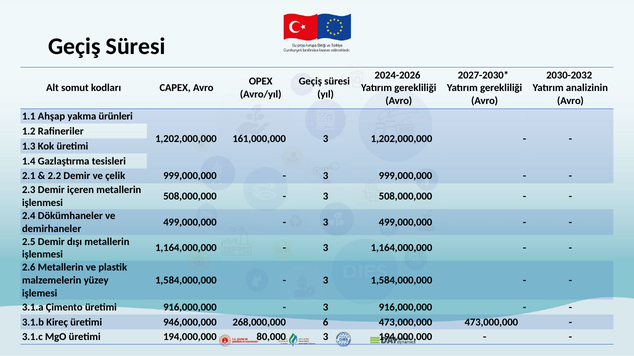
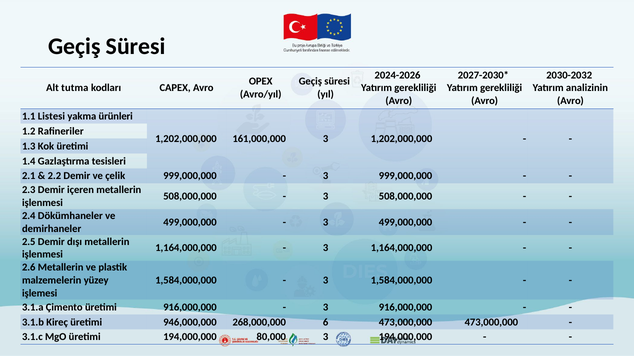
somut: somut -> tutma (75, 88)
Ahşap: Ahşap -> Listesi (51, 116)
